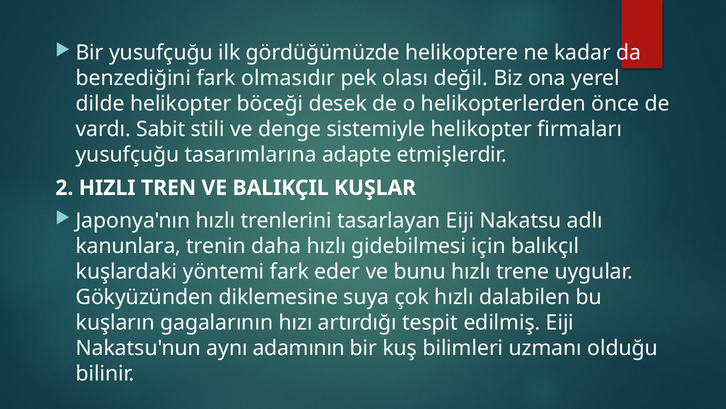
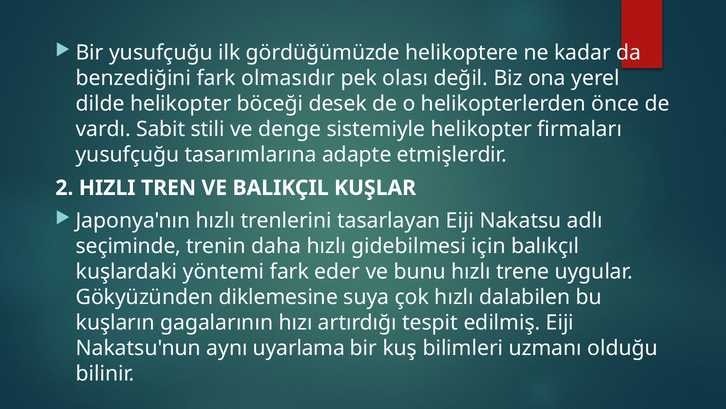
kanunlara: kanunlara -> seçiminde (128, 246)
adamının: adamının -> uyarlama (299, 348)
